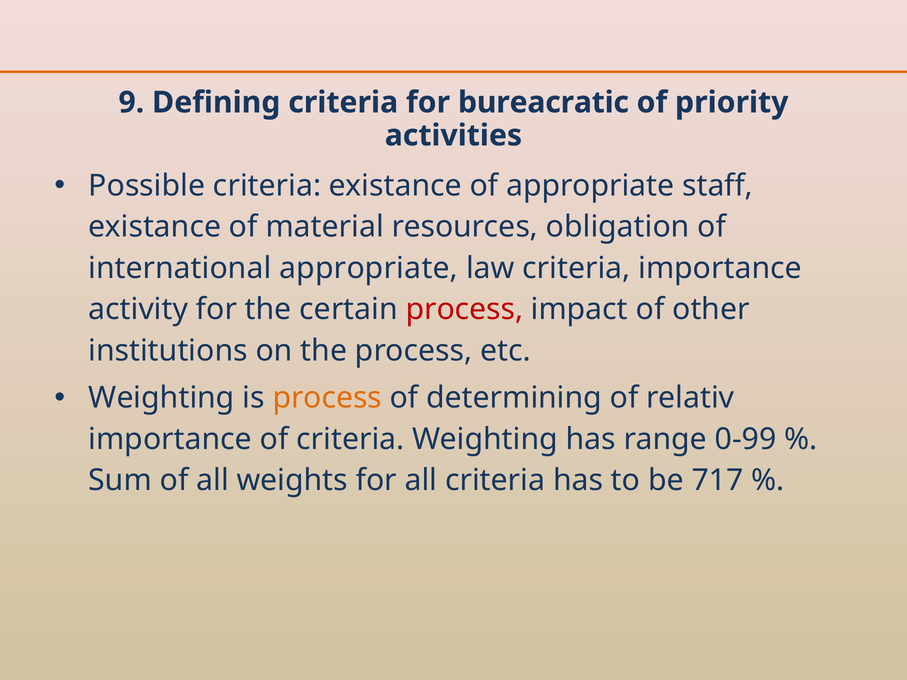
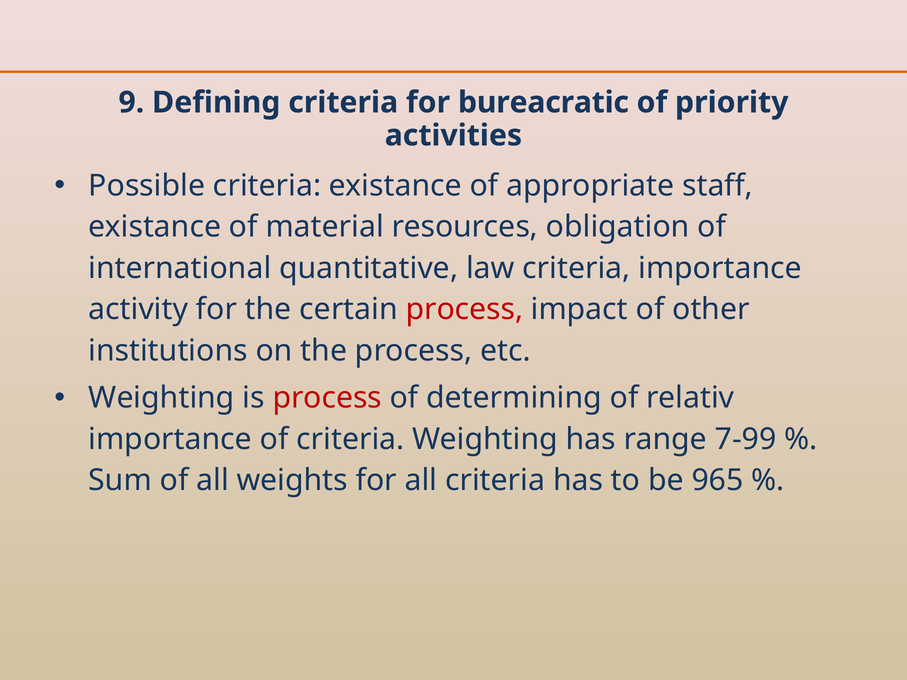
international appropriate: appropriate -> quantitative (369, 268)
process colour: orange -> red (327, 398)
0-99: 0-99 -> 7-99 (746, 439)
717: 717 -> 965 (717, 481)
